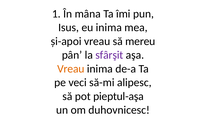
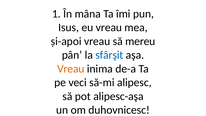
eu inima: inima -> vreau (109, 28)
sfârşit colour: purple -> blue (109, 55)
pieptul-aşa: pieptul-aşa -> alipesc-aşa (118, 96)
